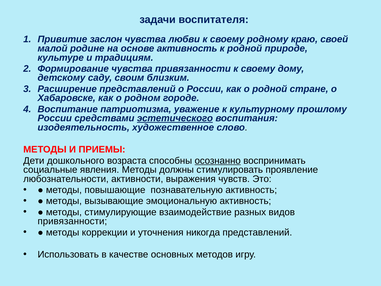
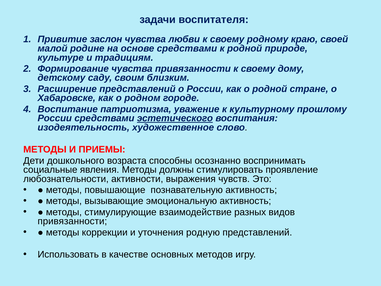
основе активность: активность -> средствами (187, 48)
осознанно underline: present -> none (218, 160)
никогда: никогда -> родную (203, 232)
